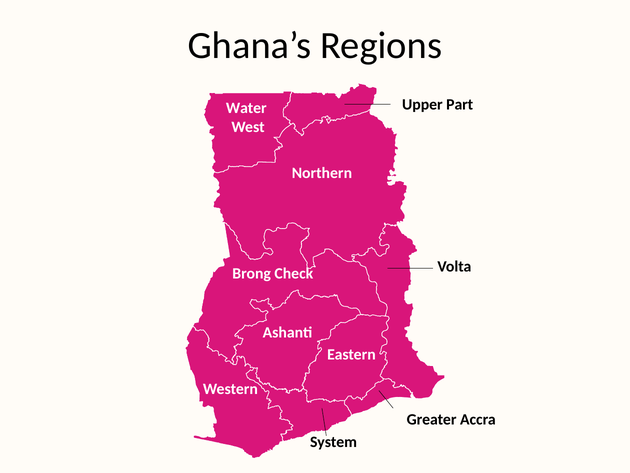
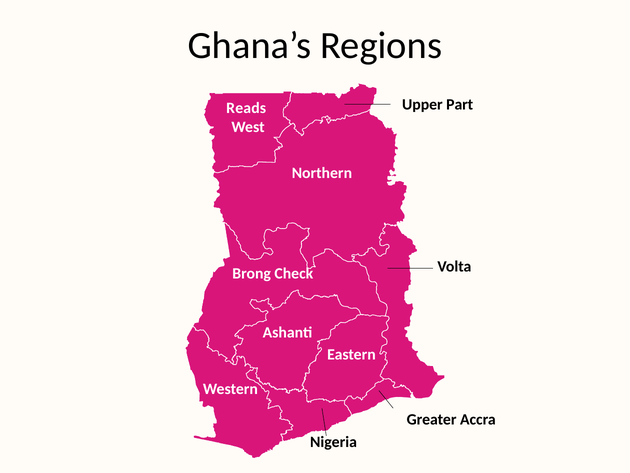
Water: Water -> Reads (246, 108)
System: System -> Nigeria (333, 442)
